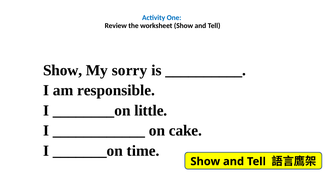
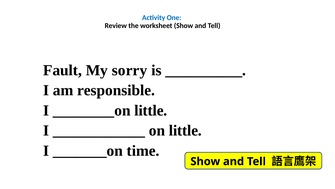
Show: Show -> Fault (63, 70)
on cake: cake -> little (185, 130)
